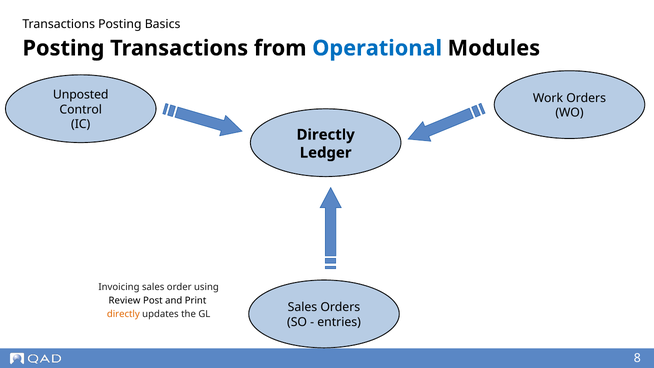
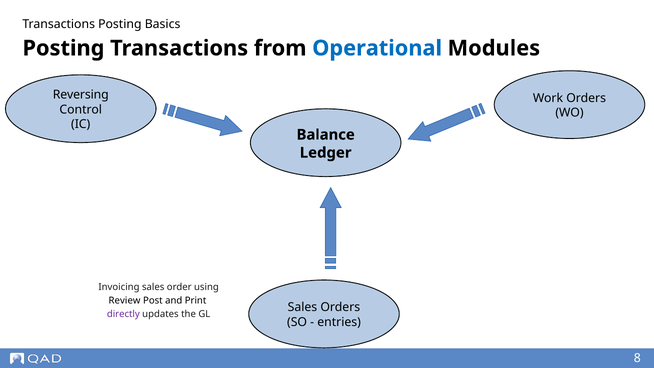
Unposted: Unposted -> Reversing (81, 95)
Directly: Directly -> Balance (326, 135)
directly colour: orange -> purple (123, 314)
